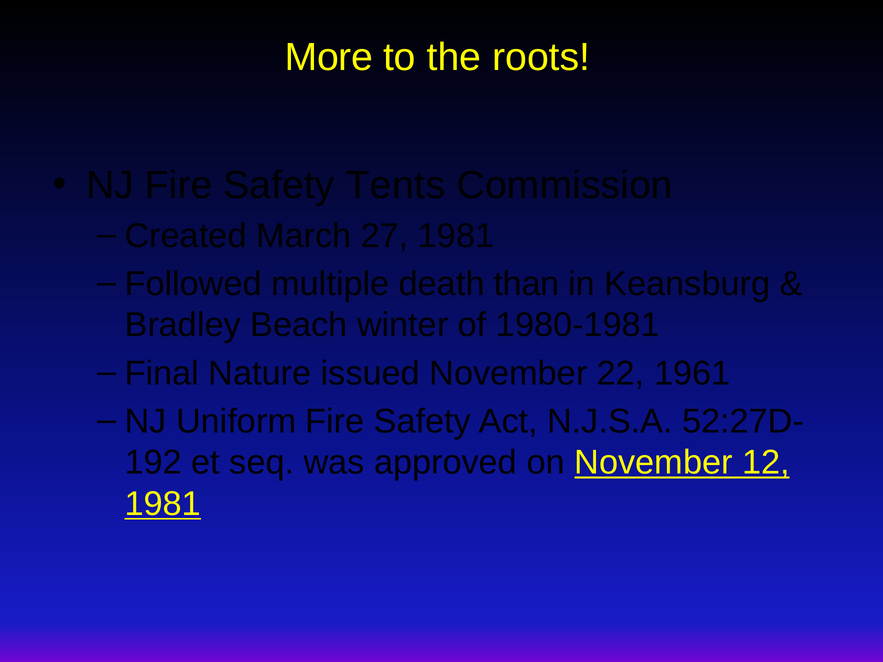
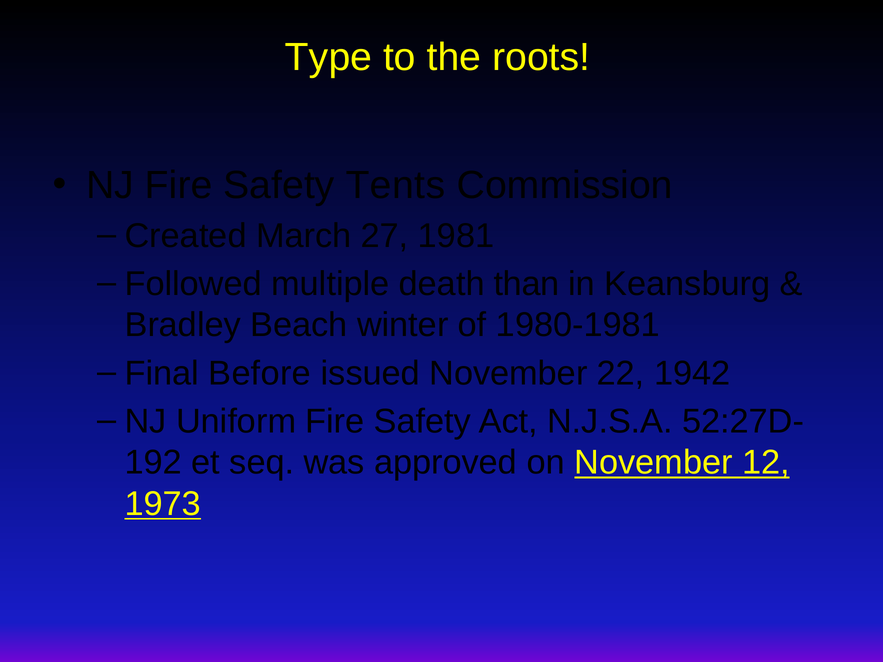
More: More -> Type (329, 58)
Nature: Nature -> Before (260, 373)
1961: 1961 -> 1942 (692, 373)
1981: 1981 -> 1973 (163, 504)
